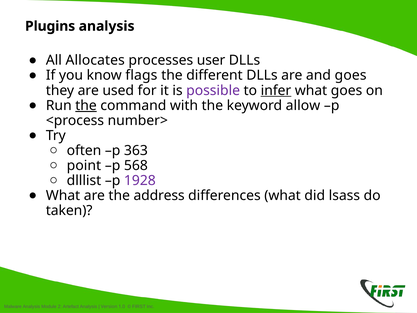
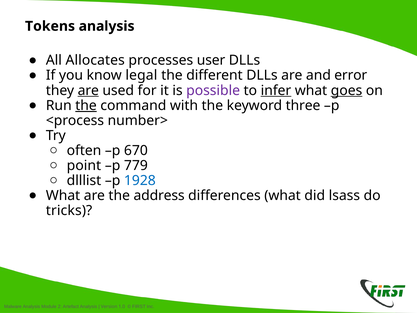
Plugins: Plugins -> Tokens (50, 26)
flags: flags -> legal (141, 75)
and goes: goes -> error (351, 75)
are underline: none -> present (88, 90)
goes underline: none -> present (347, 90)
allow: allow -> three (303, 105)
363: 363 -> 670 (136, 150)
568: 568 -> 779 (136, 165)
1928 colour: purple -> blue (140, 180)
taken: taken -> tricks (69, 210)
